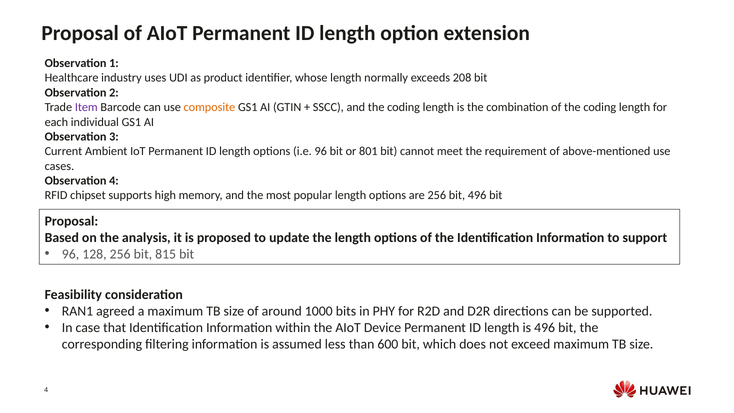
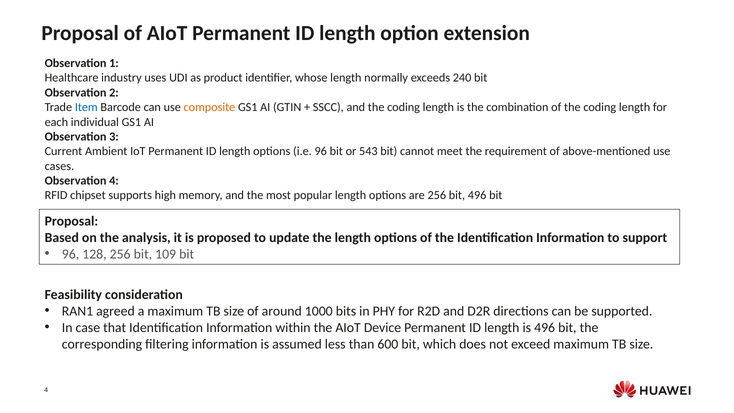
208: 208 -> 240 (462, 78)
Item colour: purple -> blue (86, 107)
801: 801 -> 543 (368, 151)
815: 815 -> 109 (166, 254)
